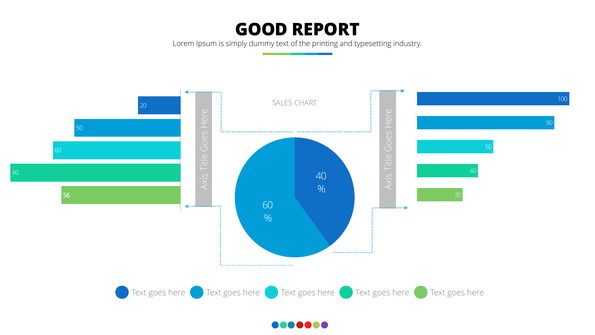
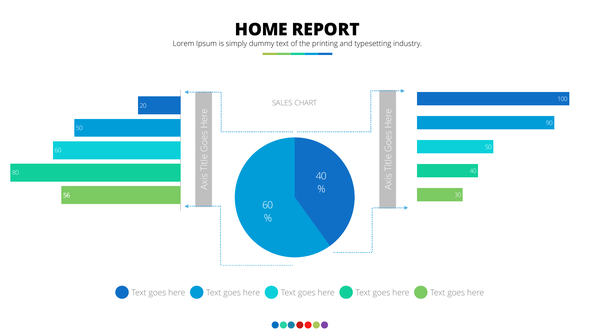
GOOD: GOOD -> HOME (261, 30)
